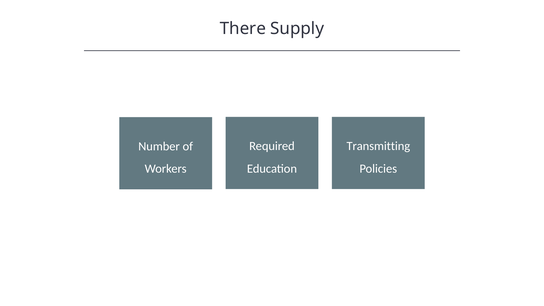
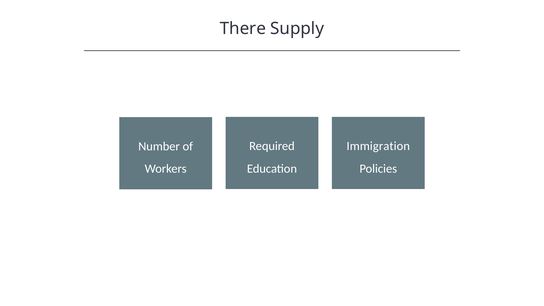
Transmitting: Transmitting -> Immigration (378, 146)
